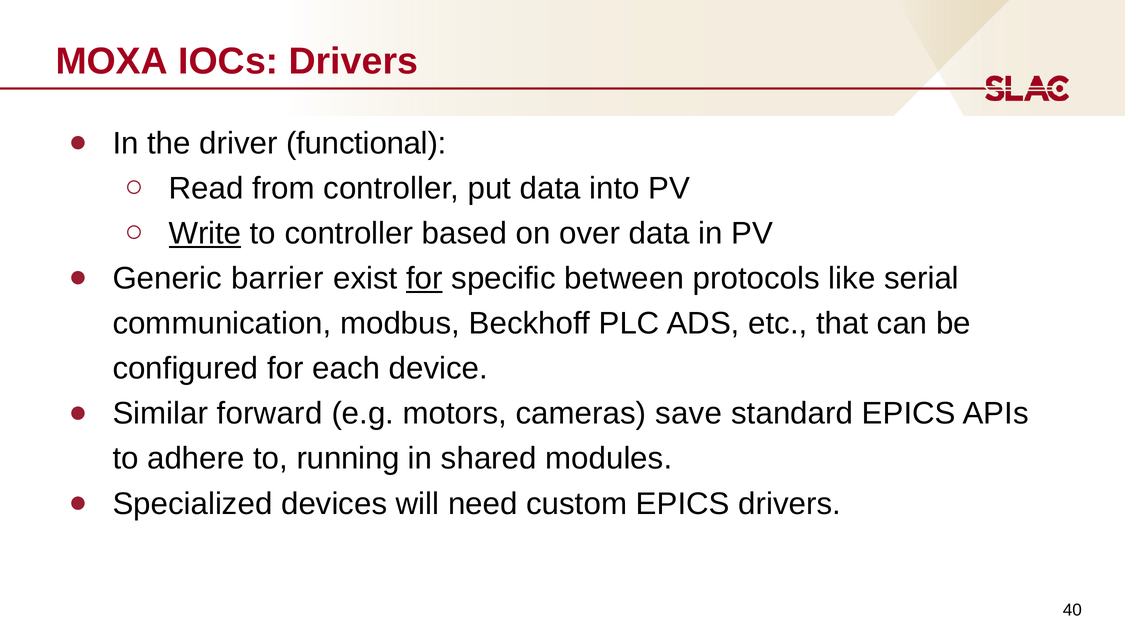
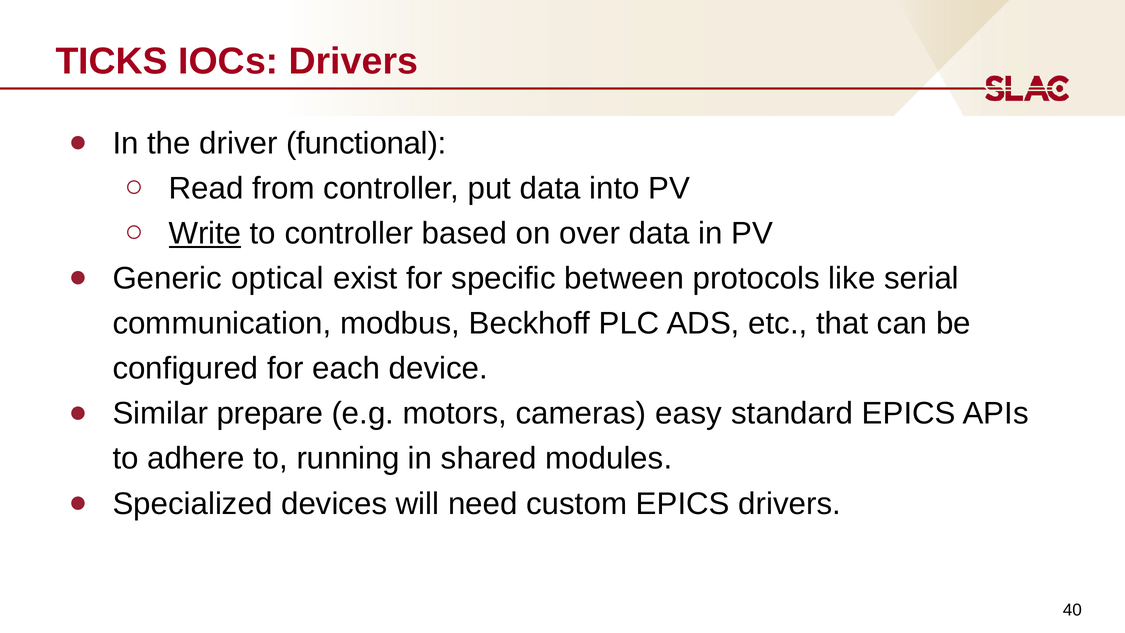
MOXA: MOXA -> TICKS (112, 61)
barrier: barrier -> optical (277, 278)
for underline: present -> none (424, 278)
forward: forward -> prepare (270, 414)
save: save -> easy (689, 414)
